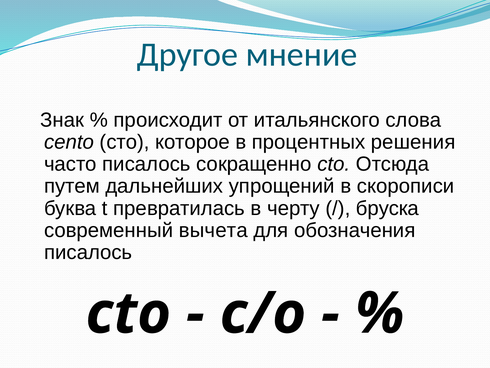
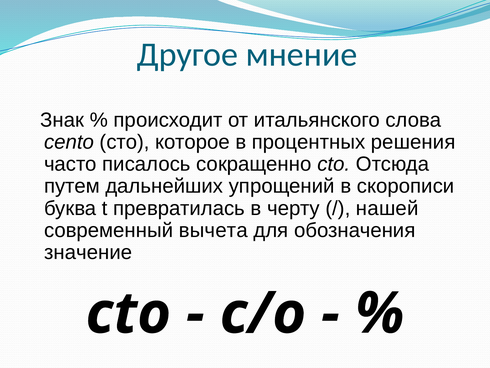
бруска: бруска -> нашей (387, 208)
писалось: писалось -> значение (88, 252)
